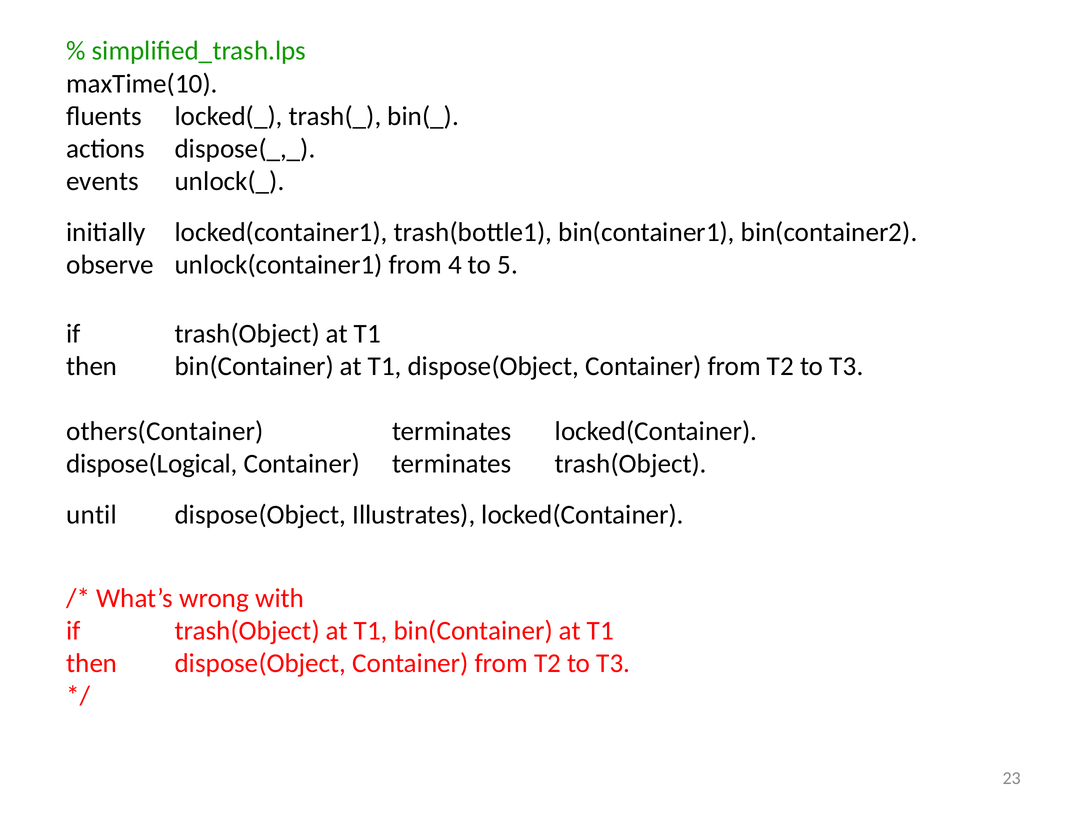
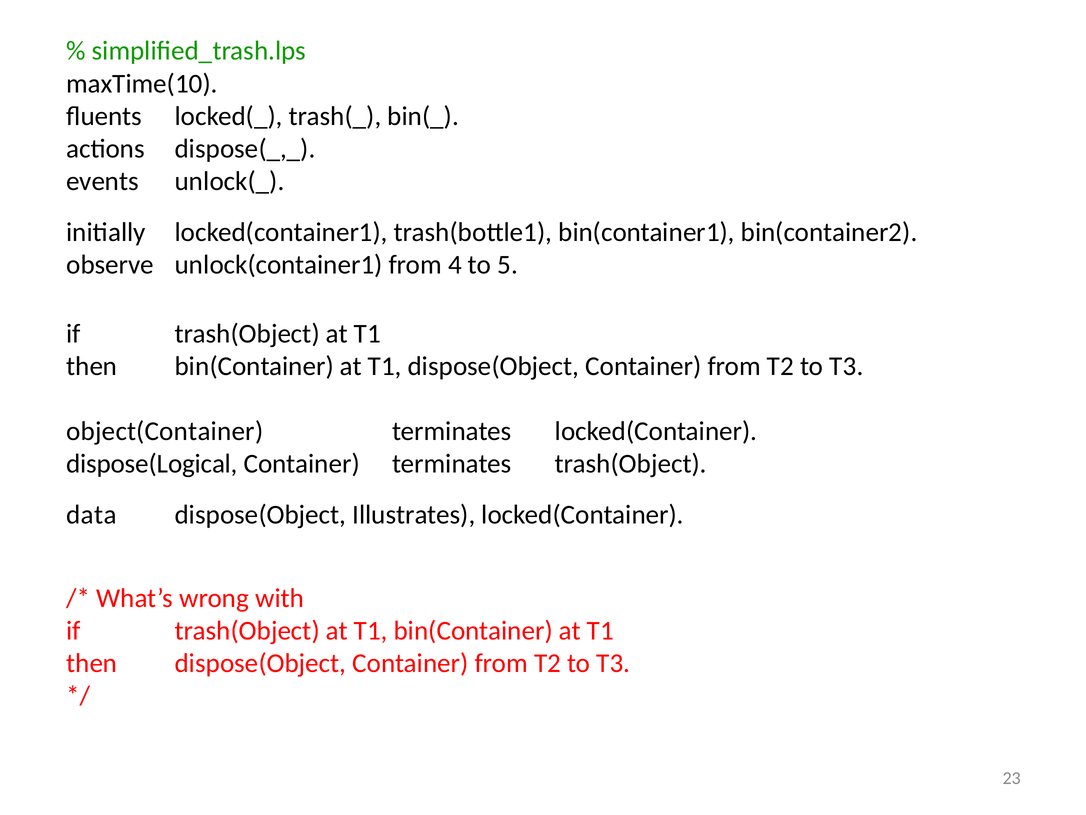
others(Container: others(Container -> object(Container (165, 431)
until: until -> data (92, 514)
